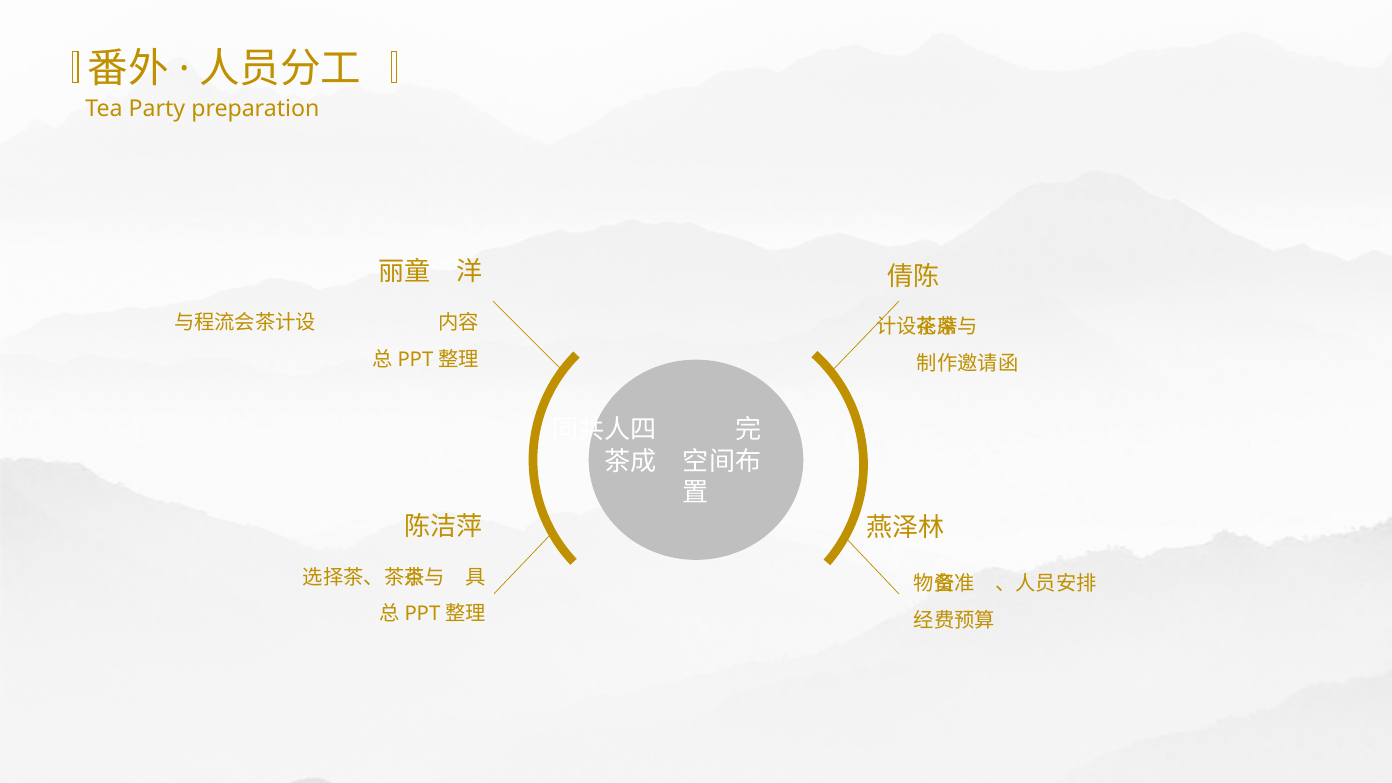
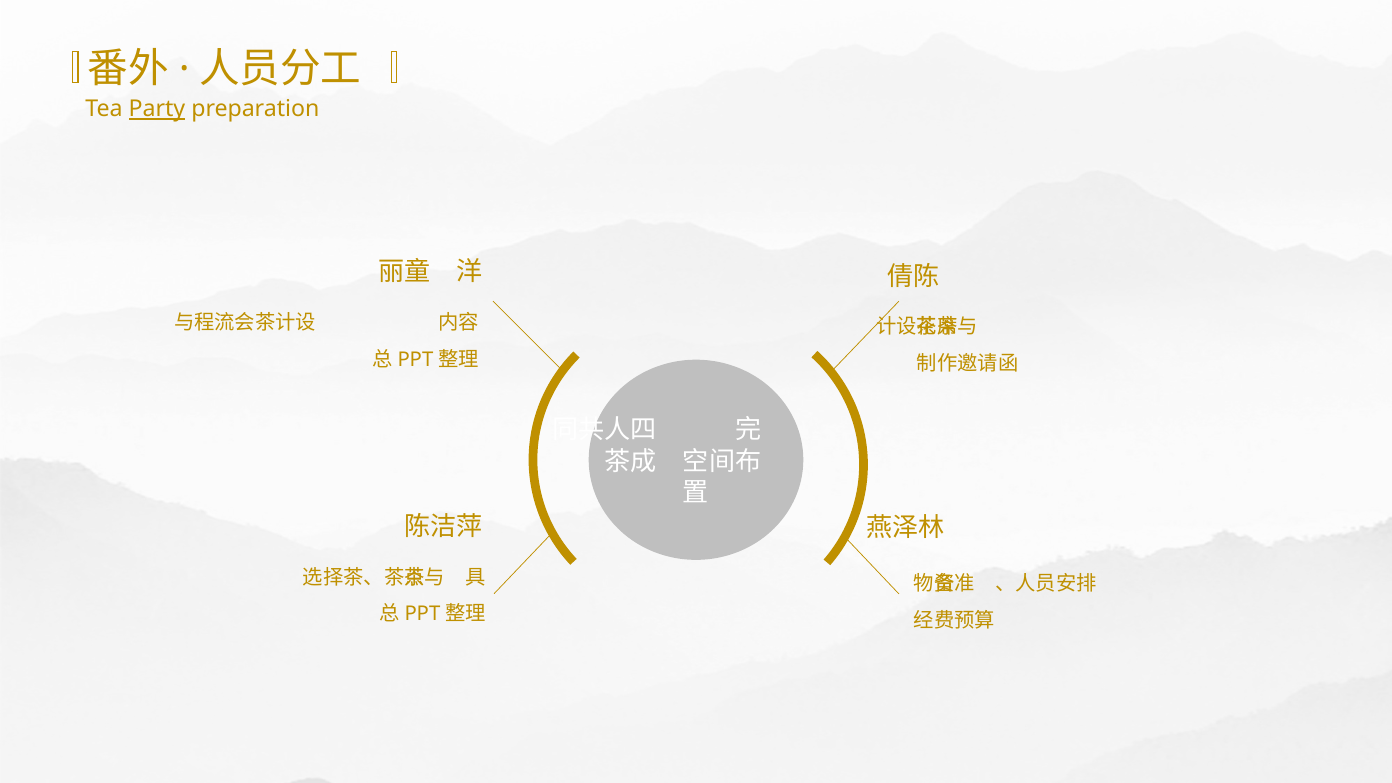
Party underline: none -> present (157, 109)
